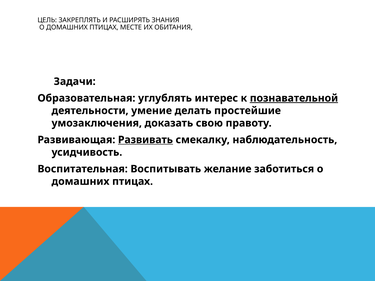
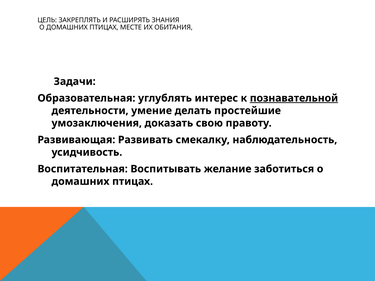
Развивать underline: present -> none (145, 140)
